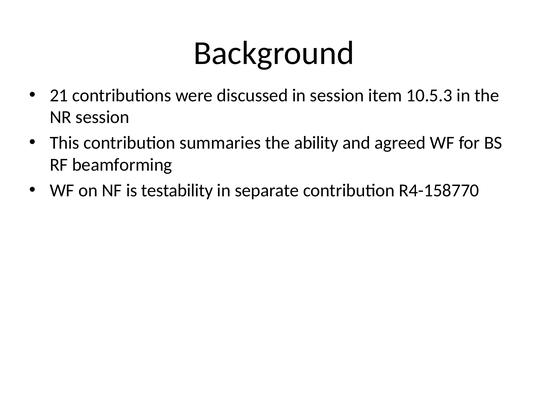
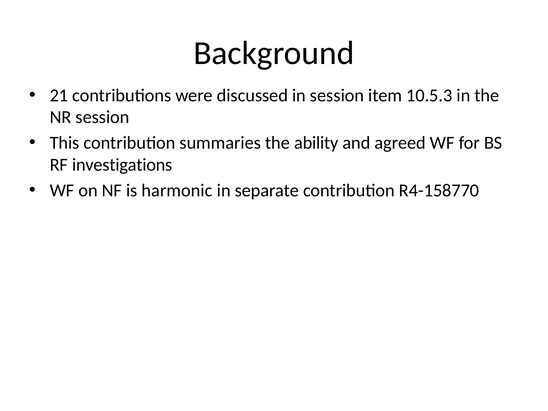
beamforming: beamforming -> investigations (122, 165)
testability: testability -> harmonic (177, 190)
